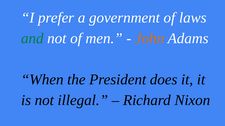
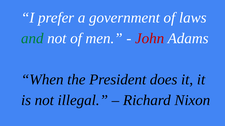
John colour: orange -> red (150, 38)
